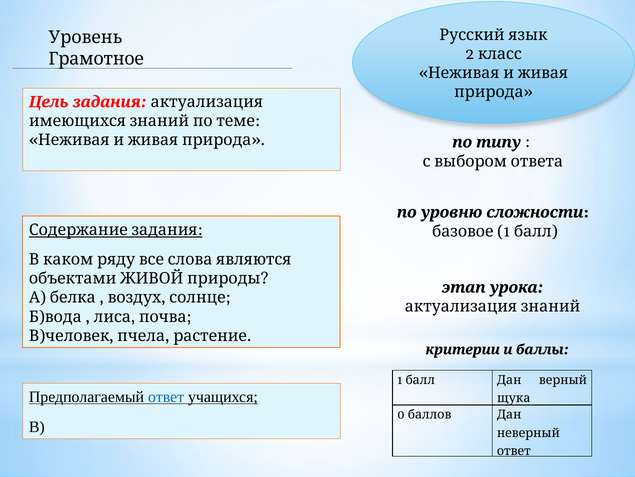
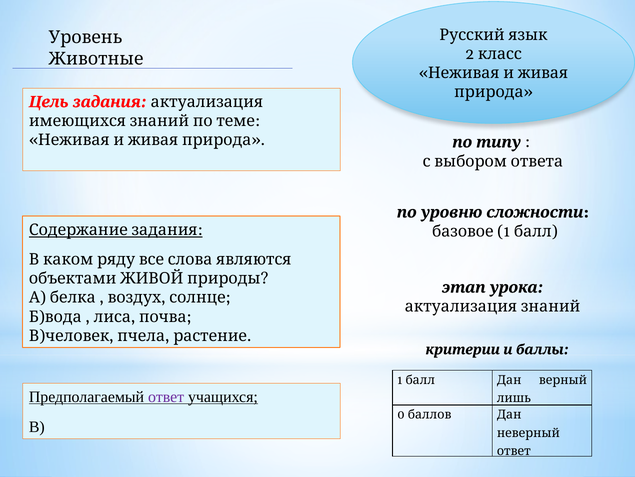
Грамотное: Грамотное -> Животные (96, 59)
ответ colour: blue -> purple (166, 396)
щука: щука -> лишь (514, 398)
